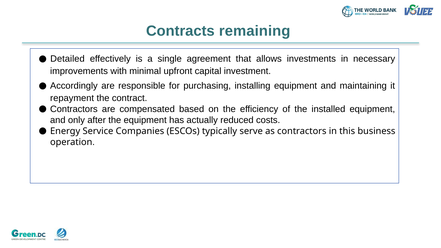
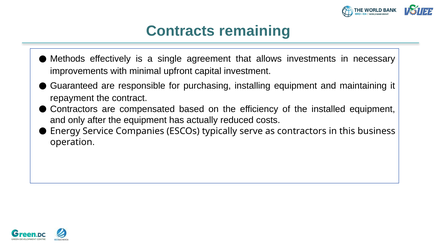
Detailed: Detailed -> Methods (68, 59)
Accordingly: Accordingly -> Guaranteed (74, 86)
